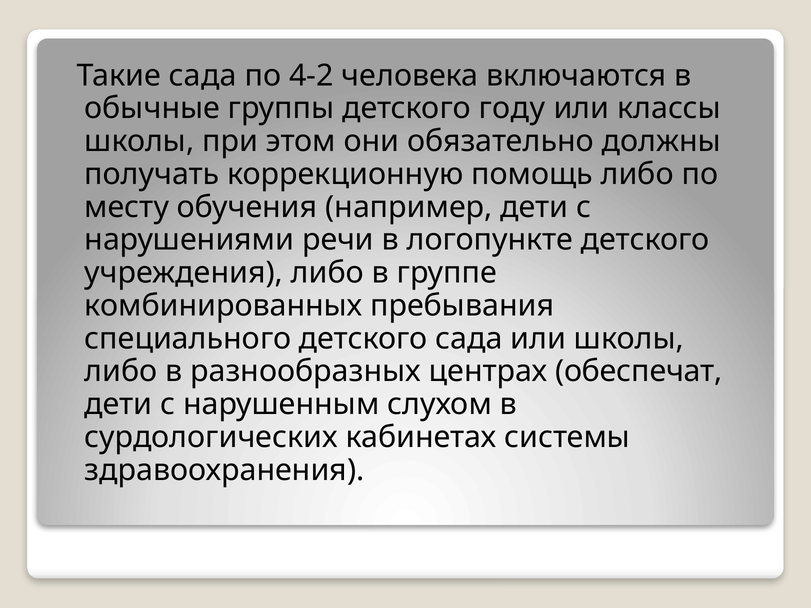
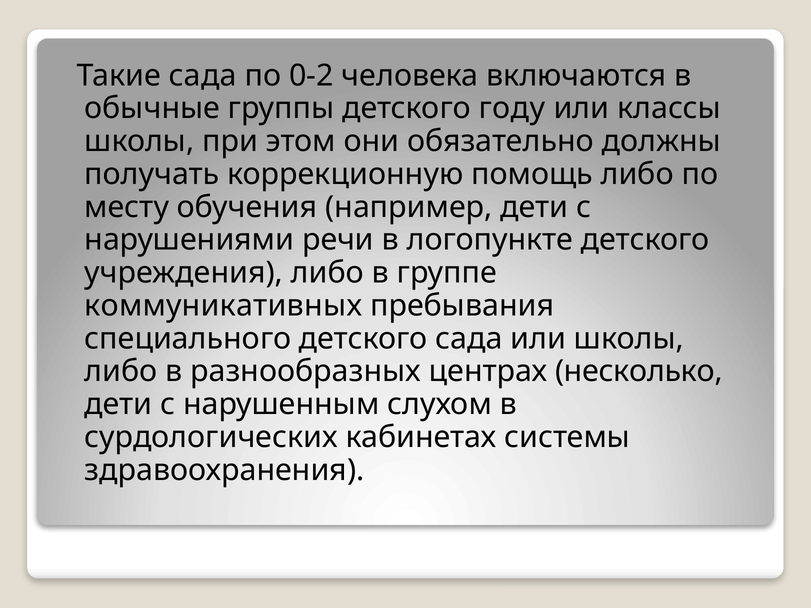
4-2: 4-2 -> 0-2 (311, 76)
комбинированных: комбинированных -> коммуникативных (223, 306)
обеспечат: обеспечат -> несколько (639, 372)
